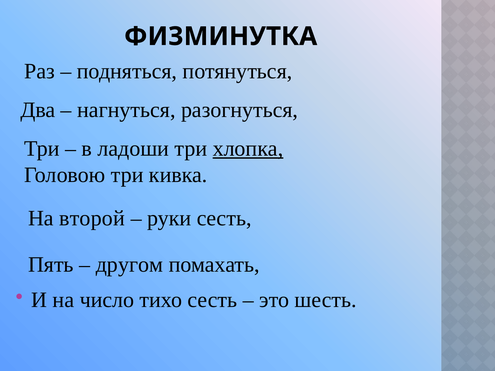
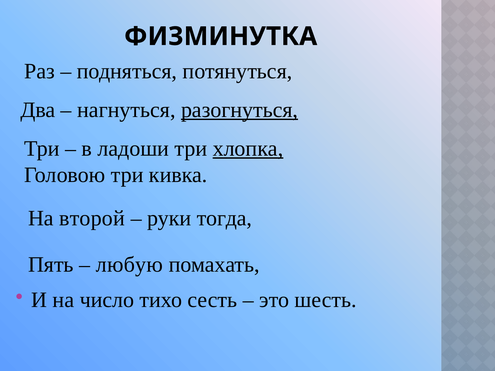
разогнуться underline: none -> present (240, 110)
руки сесть: сесть -> тогда (224, 218)
другом: другом -> любую (129, 265)
